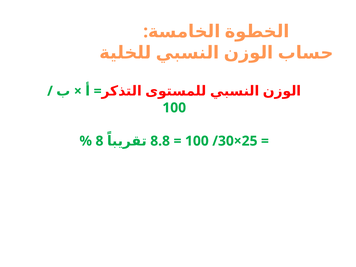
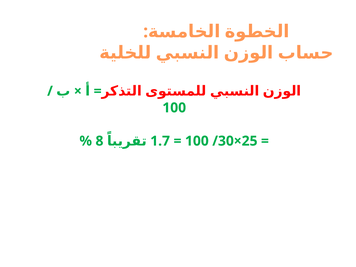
8.8: 8.8 -> 1.7 (160, 141)
